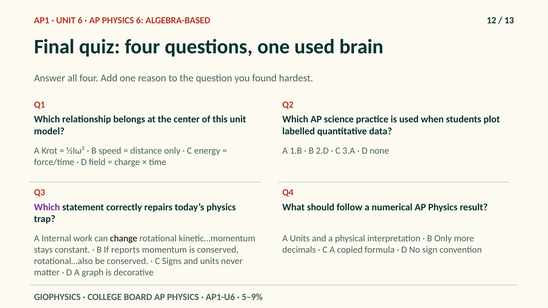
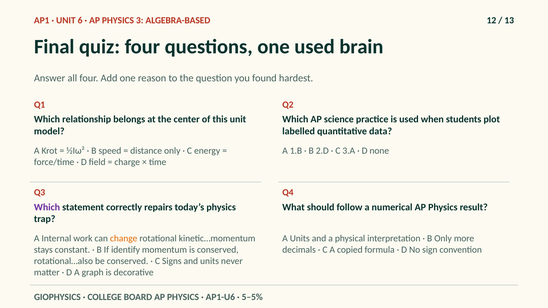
PHYSICS 6: 6 -> 3 (140, 20)
change colour: black -> orange (124, 239)
reports: reports -> identify (126, 250)
5–9%: 5–9% -> 5–5% (252, 297)
